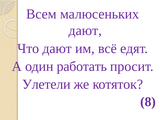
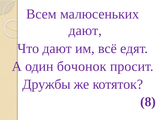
работать: работать -> бочонок (82, 66)
Улетели: Улетели -> Дружбы (46, 84)
